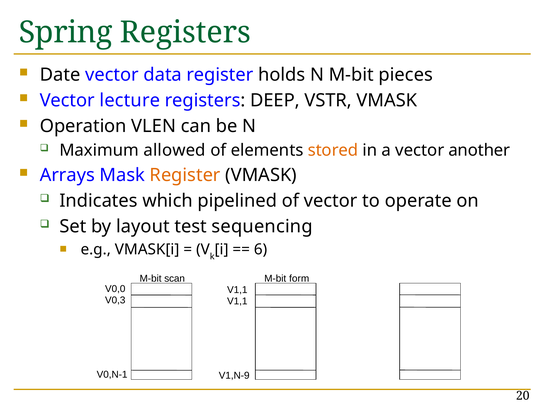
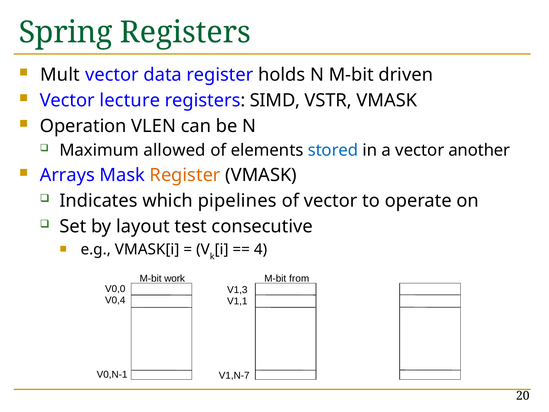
Date: Date -> Mult (60, 75)
pieces: pieces -> driven (406, 75)
DEEP: DEEP -> SIMD (275, 100)
stored colour: orange -> blue (333, 150)
pipelined: pipelined -> pipelines (237, 201)
sequencing: sequencing -> consecutive (262, 226)
6: 6 -> 4 (261, 249)
scan: scan -> work (175, 279)
form: form -> from (299, 279)
V1,1: V1,1 -> V1,3 (237, 290)
V0,3: V0,3 -> V0,4 (115, 300)
V1,N-9: V1,N-9 -> V1,N-7 (234, 375)
